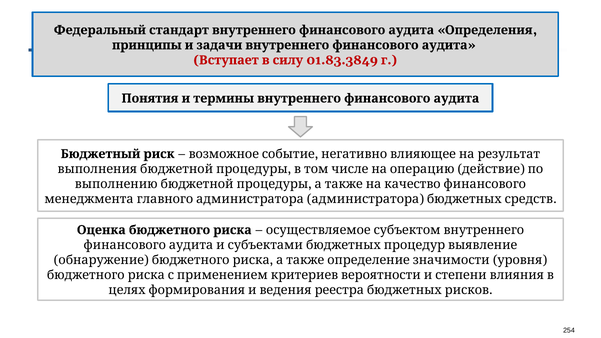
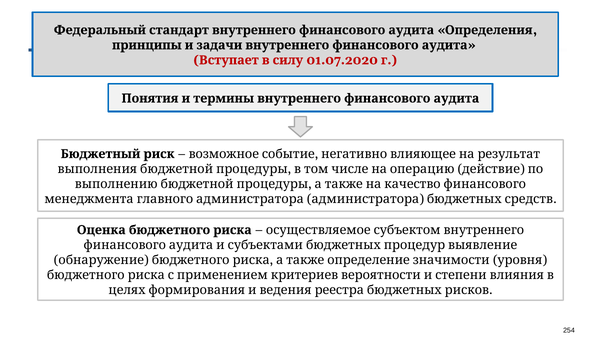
01.83.3849: 01.83.3849 -> 01.07.2020 (342, 60)
